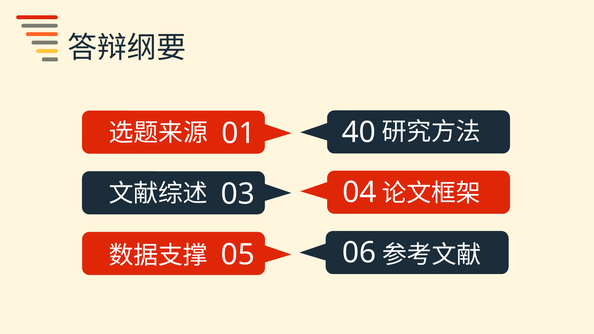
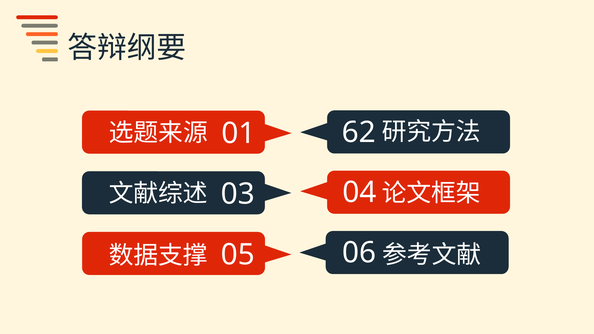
40: 40 -> 62 (359, 133)
